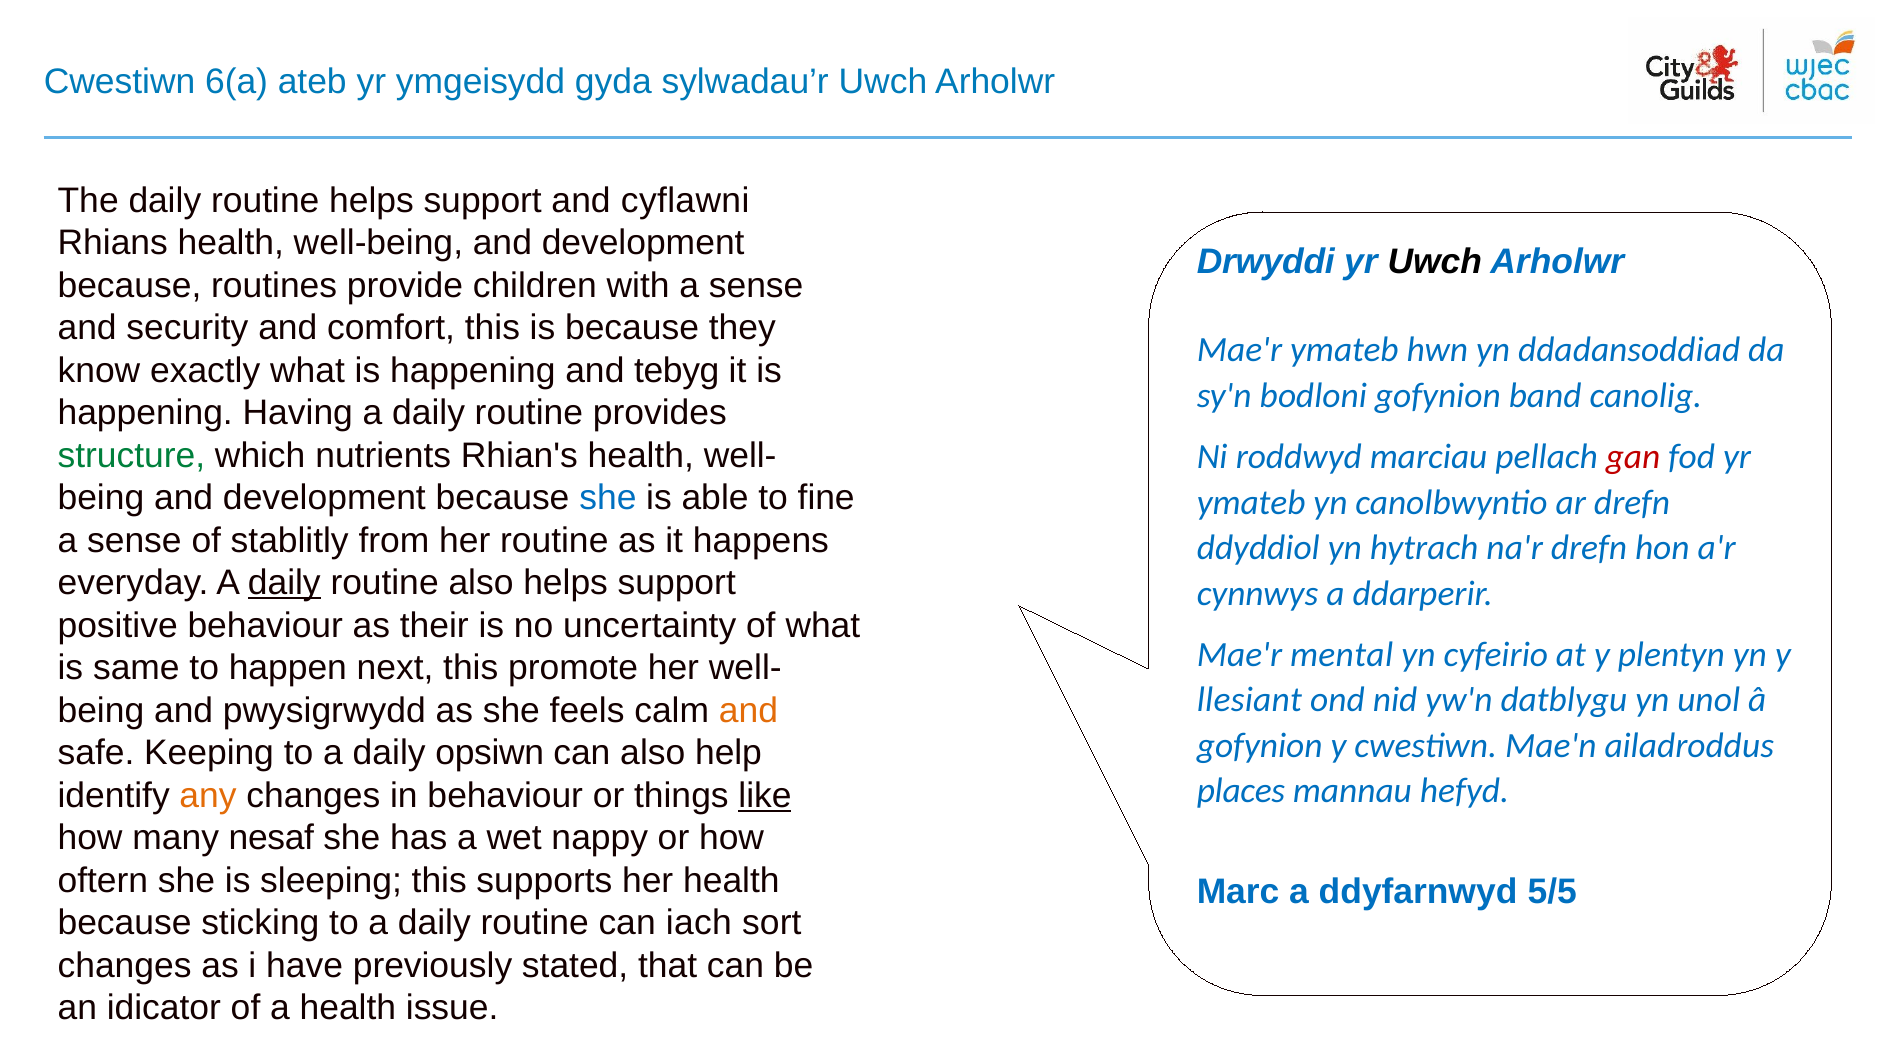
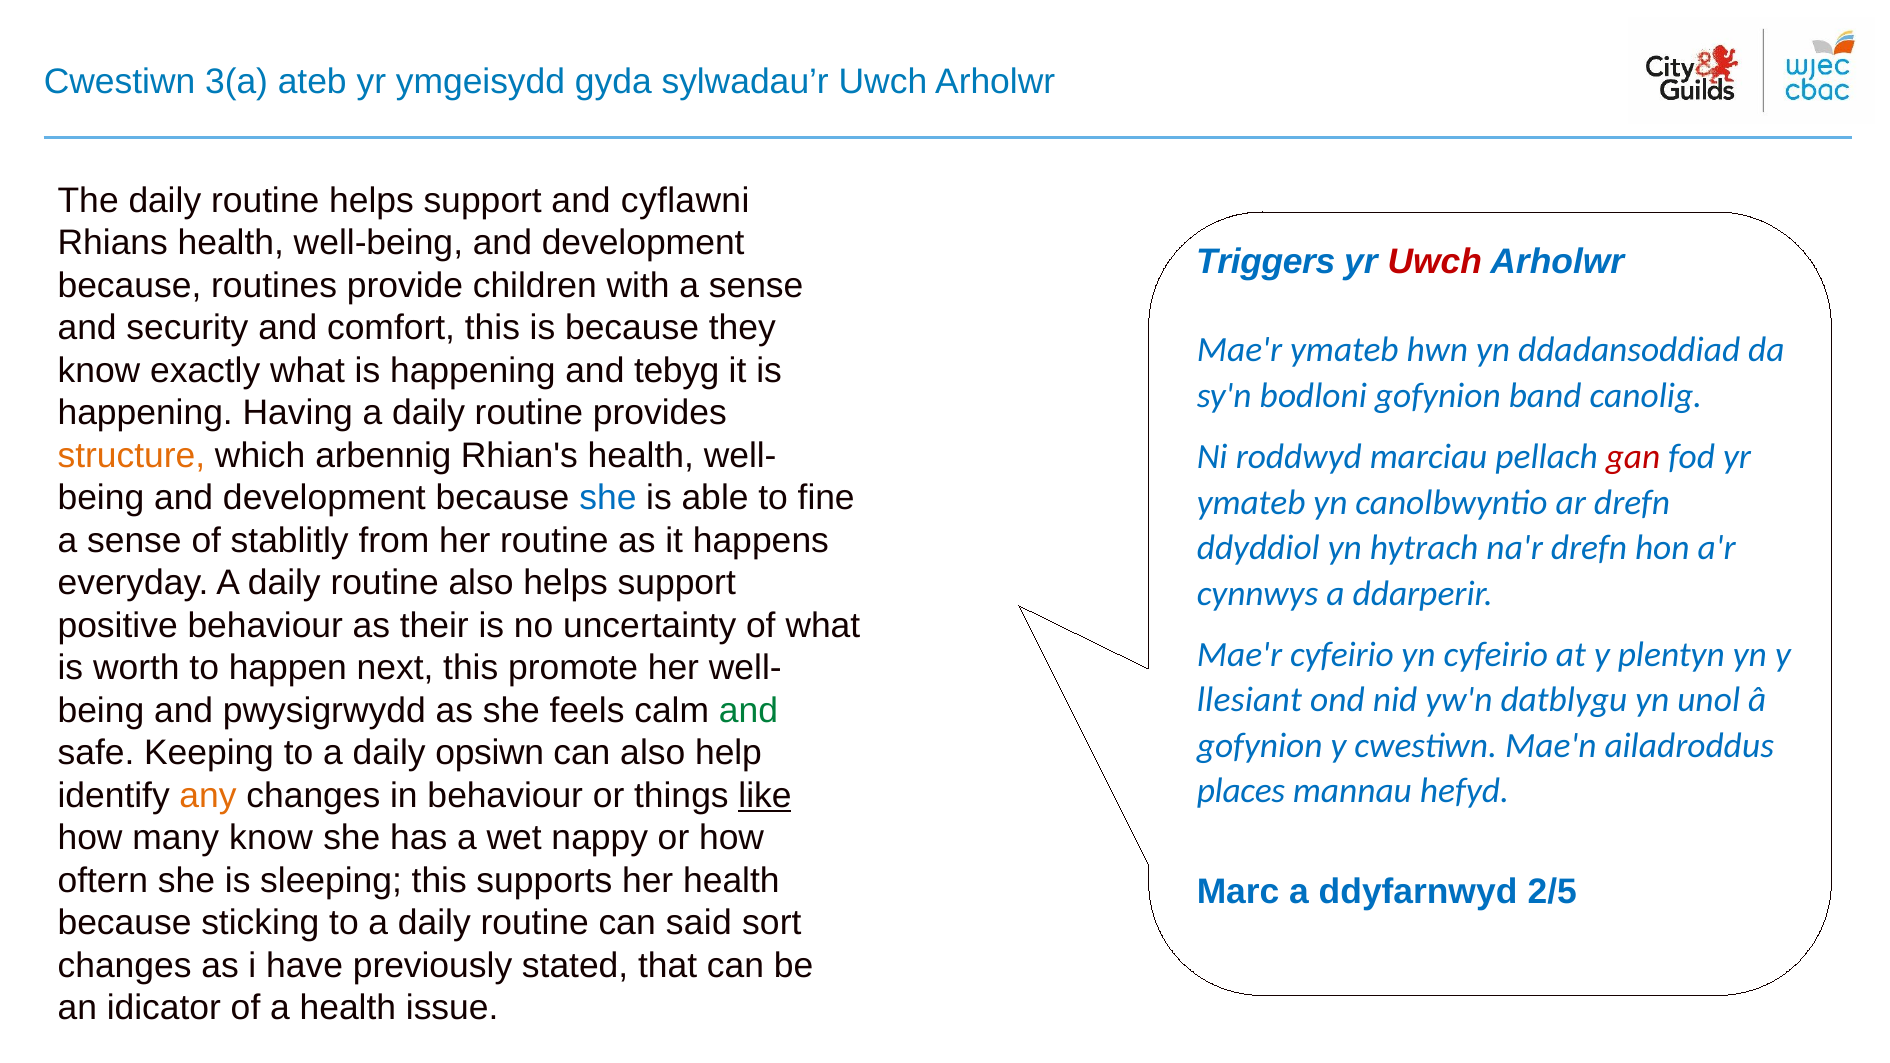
6(a: 6(a -> 3(a (237, 82)
Drwyddi: Drwyddi -> Triggers (1266, 262)
Uwch colour: black -> red (1435, 262)
structure colour: green -> orange (131, 456)
nutrients: nutrients -> arbennig (383, 456)
daily underline: present -> none (284, 583)
Mae'r mental: mental -> cyfeirio (1342, 655)
same: same -> worth (136, 668)
and colour: orange -> green (748, 711)
many nesaf: nesaf -> know (271, 838)
5/5: 5/5 -> 2/5 (1552, 892)
iach: iach -> said (699, 923)
